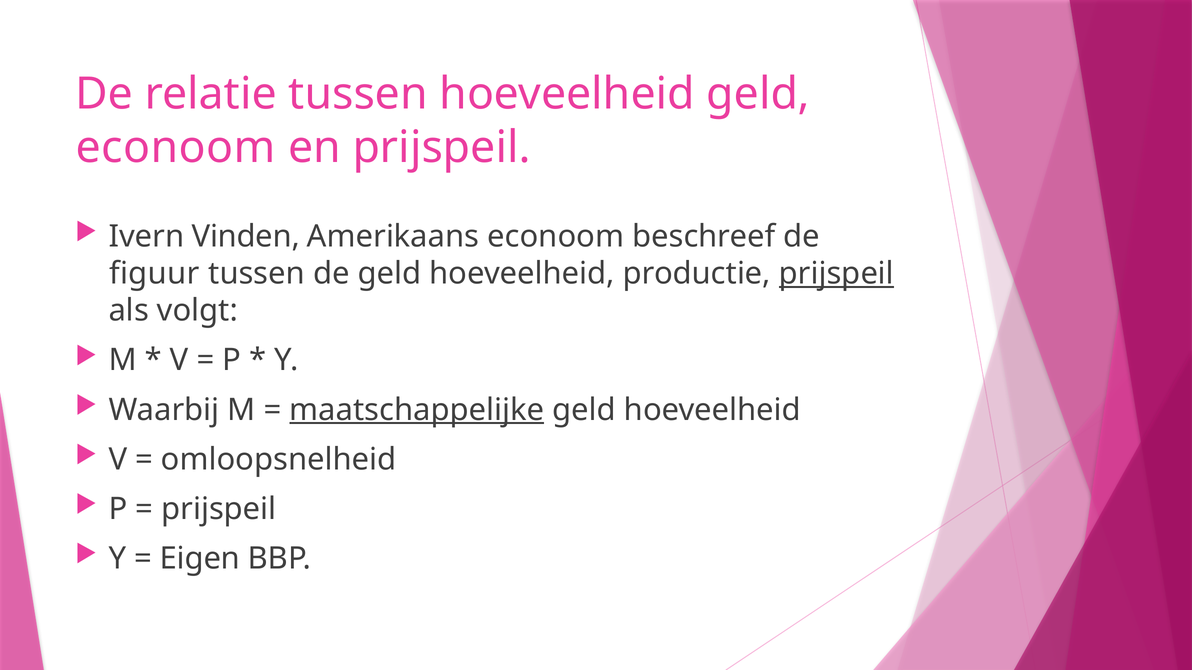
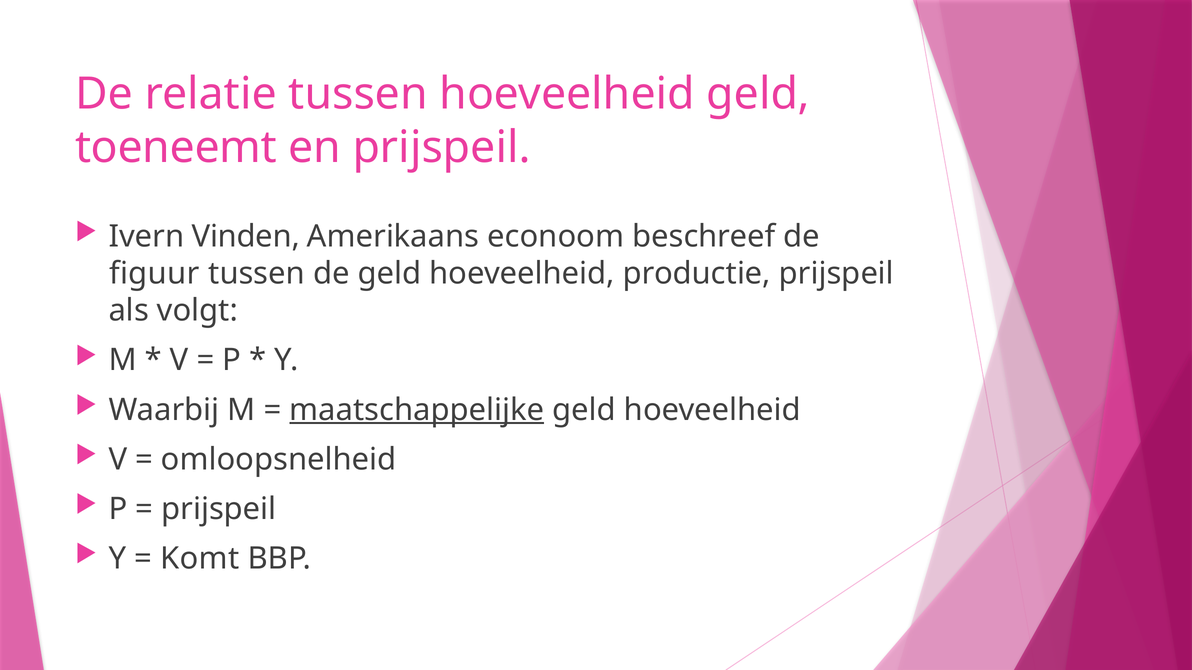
econoom: econoom -> toeneemt (176, 148)
prijspeil underline: present -> none (836, 274)
Eigen: Eigen -> Komt (200, 559)
